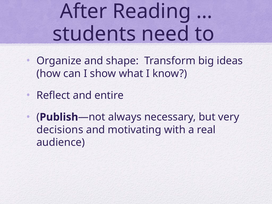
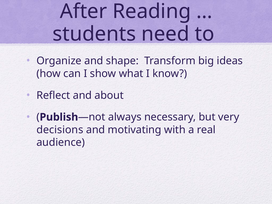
entire: entire -> about (109, 95)
